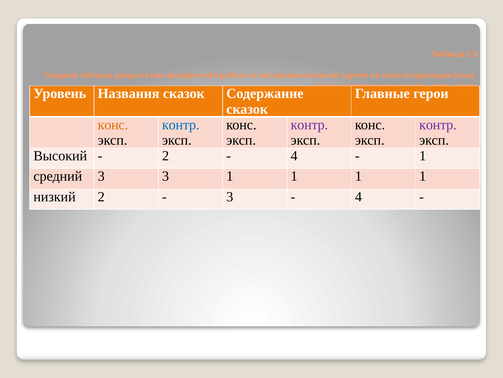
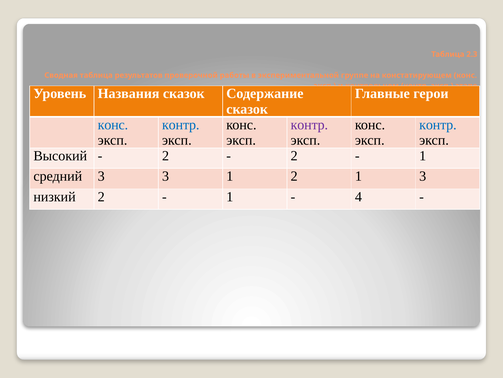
конс colour: orange -> blue (113, 125)
контр colour: purple -> blue (438, 125)
4: 4 -> 2 (294, 156)
3 1 1: 1 -> 2 (294, 176)
1: 1 -> 3 (423, 176)
3: 3 -> 1 (230, 196)
